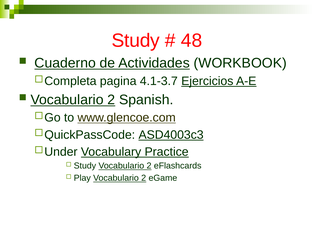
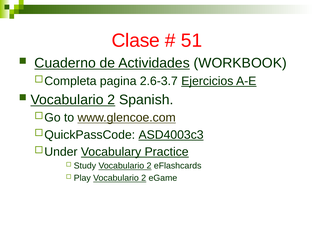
Study: Study -> Clase (136, 41)
48: 48 -> 51 (192, 41)
4.1-3.7: 4.1-3.7 -> 2.6-3.7 (159, 81)
